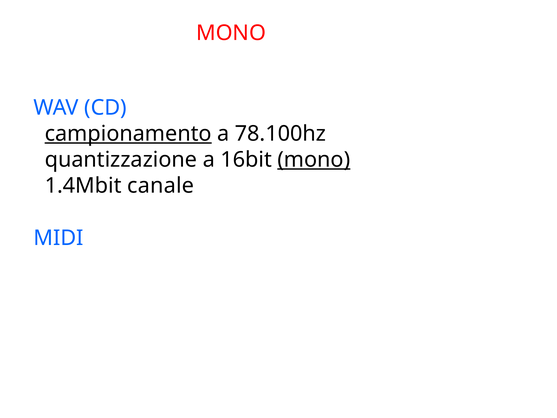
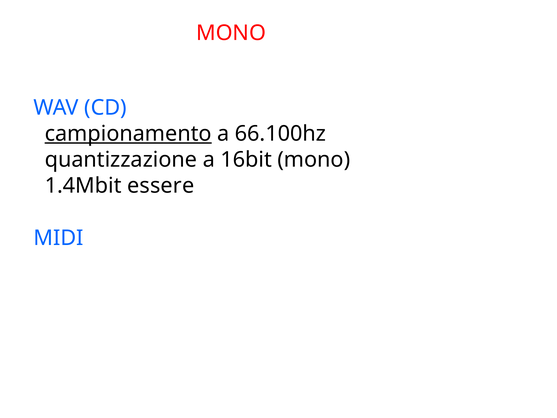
78.100hz: 78.100hz -> 66.100hz (281, 134)
mono underline: present -> none (314, 160)
canale: canale -> essere (161, 186)
